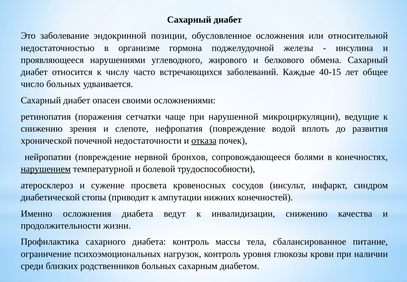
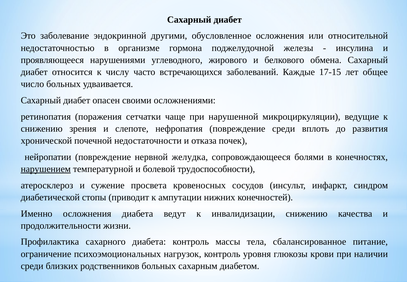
позиции: позиции -> другими (169, 36)
40-15: 40-15 -> 17-15 (330, 72)
повреждение водой: водой -> среди (284, 129)
отказа underline: present -> none (204, 141)
бронхов: бронхов -> желудка (190, 157)
